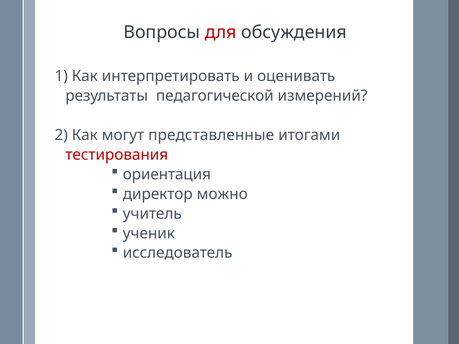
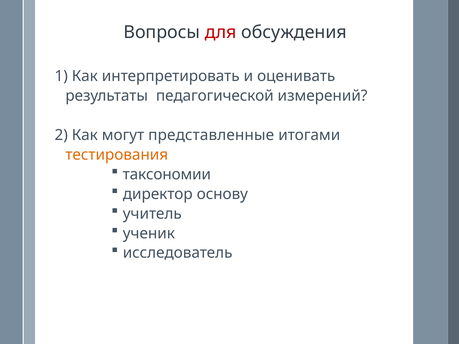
тестирования colour: red -> orange (117, 155)
ориентация: ориентация -> таксономии (167, 175)
можно: можно -> основу (222, 194)
